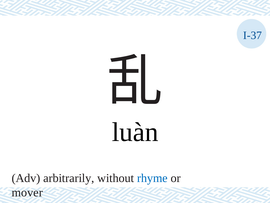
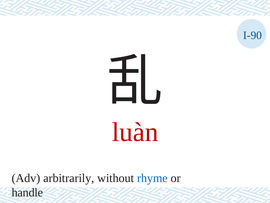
I-37: I-37 -> I-90 (253, 35)
luàn colour: black -> red (135, 132)
mover: mover -> handle (27, 192)
